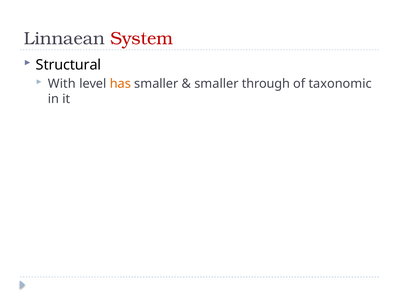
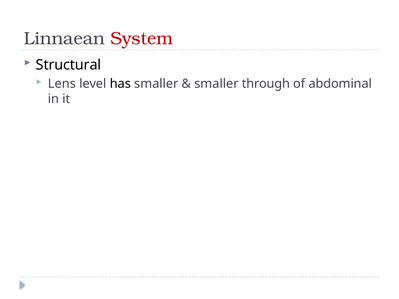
With: With -> Lens (62, 84)
has colour: orange -> black (120, 84)
taxonomic: taxonomic -> abdominal (340, 84)
